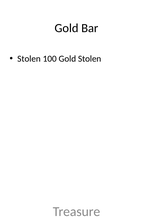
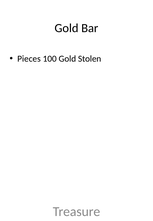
Stolen: Stolen -> Pieces (29, 59)
